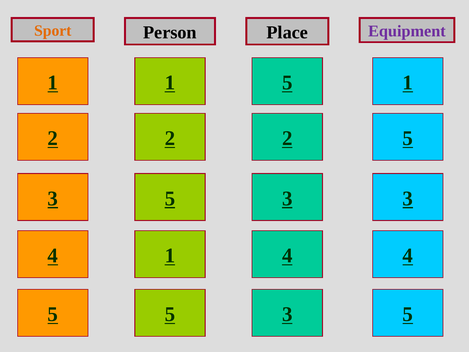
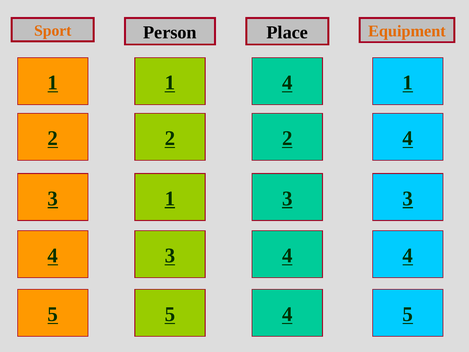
Equipment colour: purple -> orange (407, 31)
5: 5 -> 4 (287, 83)
5: 5 -> 4 (408, 138)
5: 5 -> 1 (170, 198)
4 1: 1 -> 3 (170, 255)
5 5 3: 3 -> 4 (287, 314)
